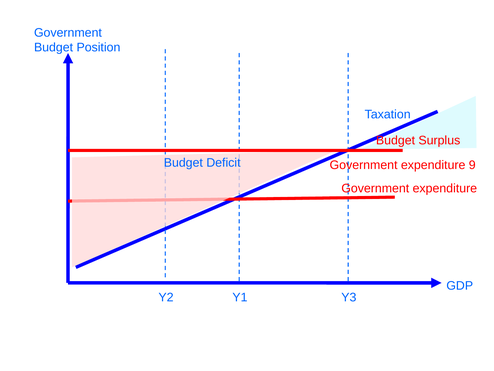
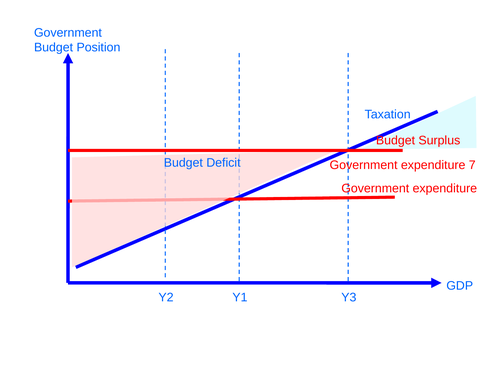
9: 9 -> 7 (472, 165)
